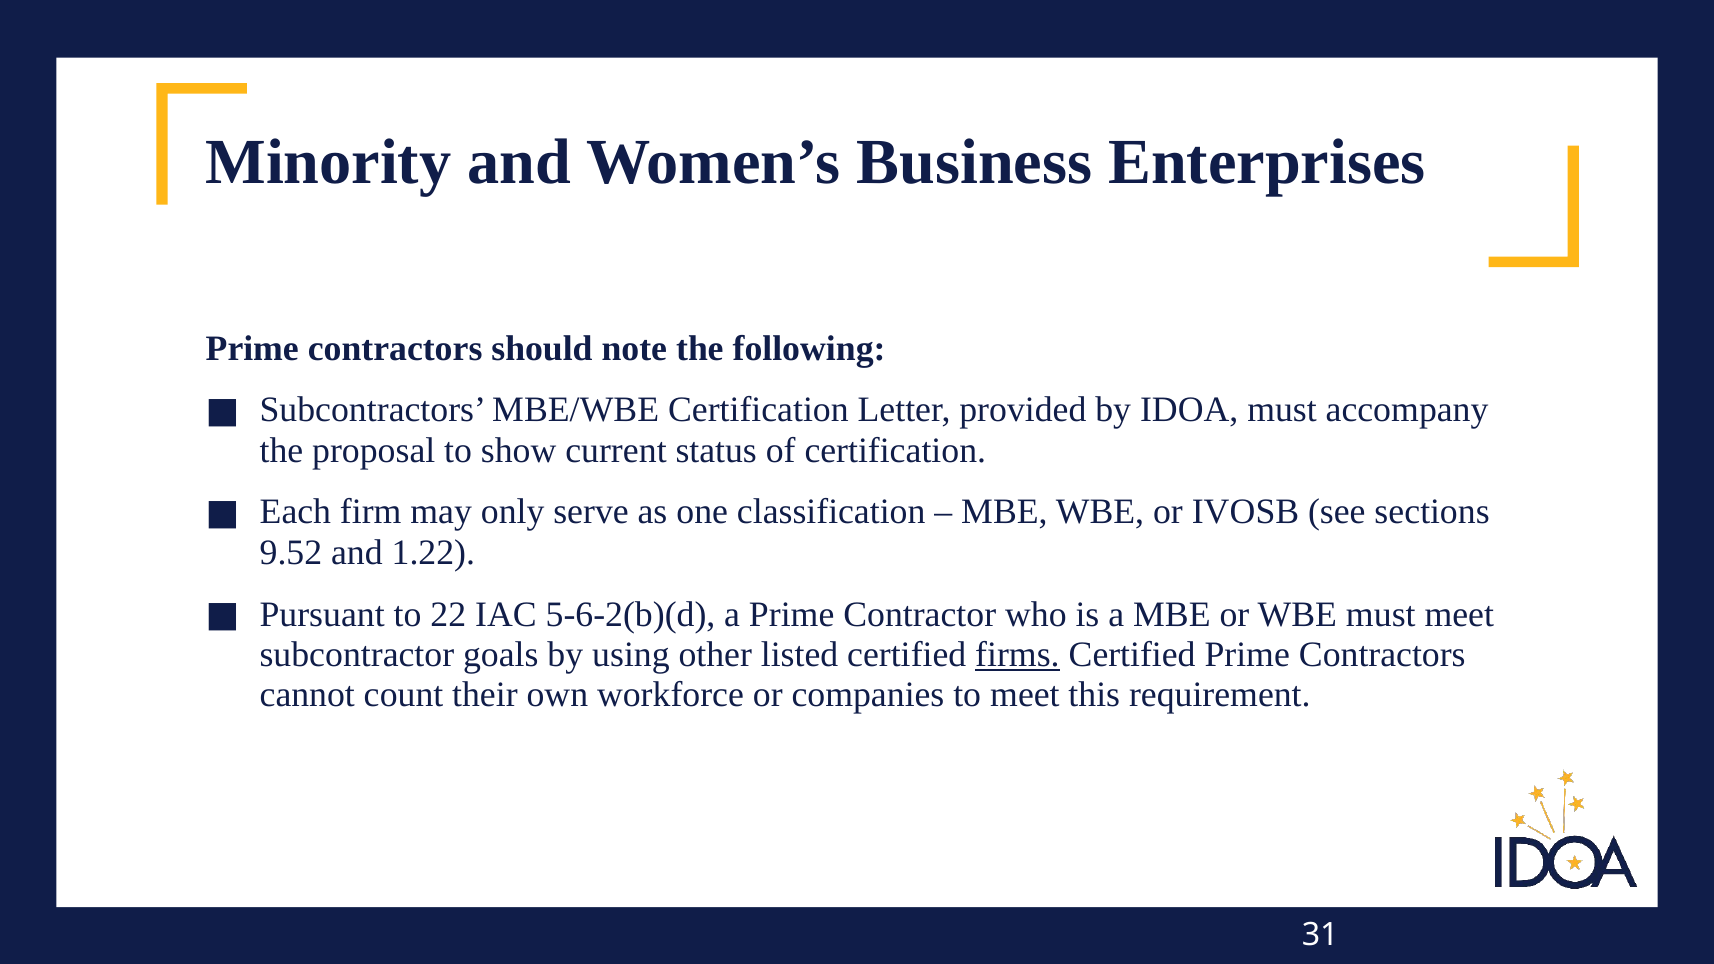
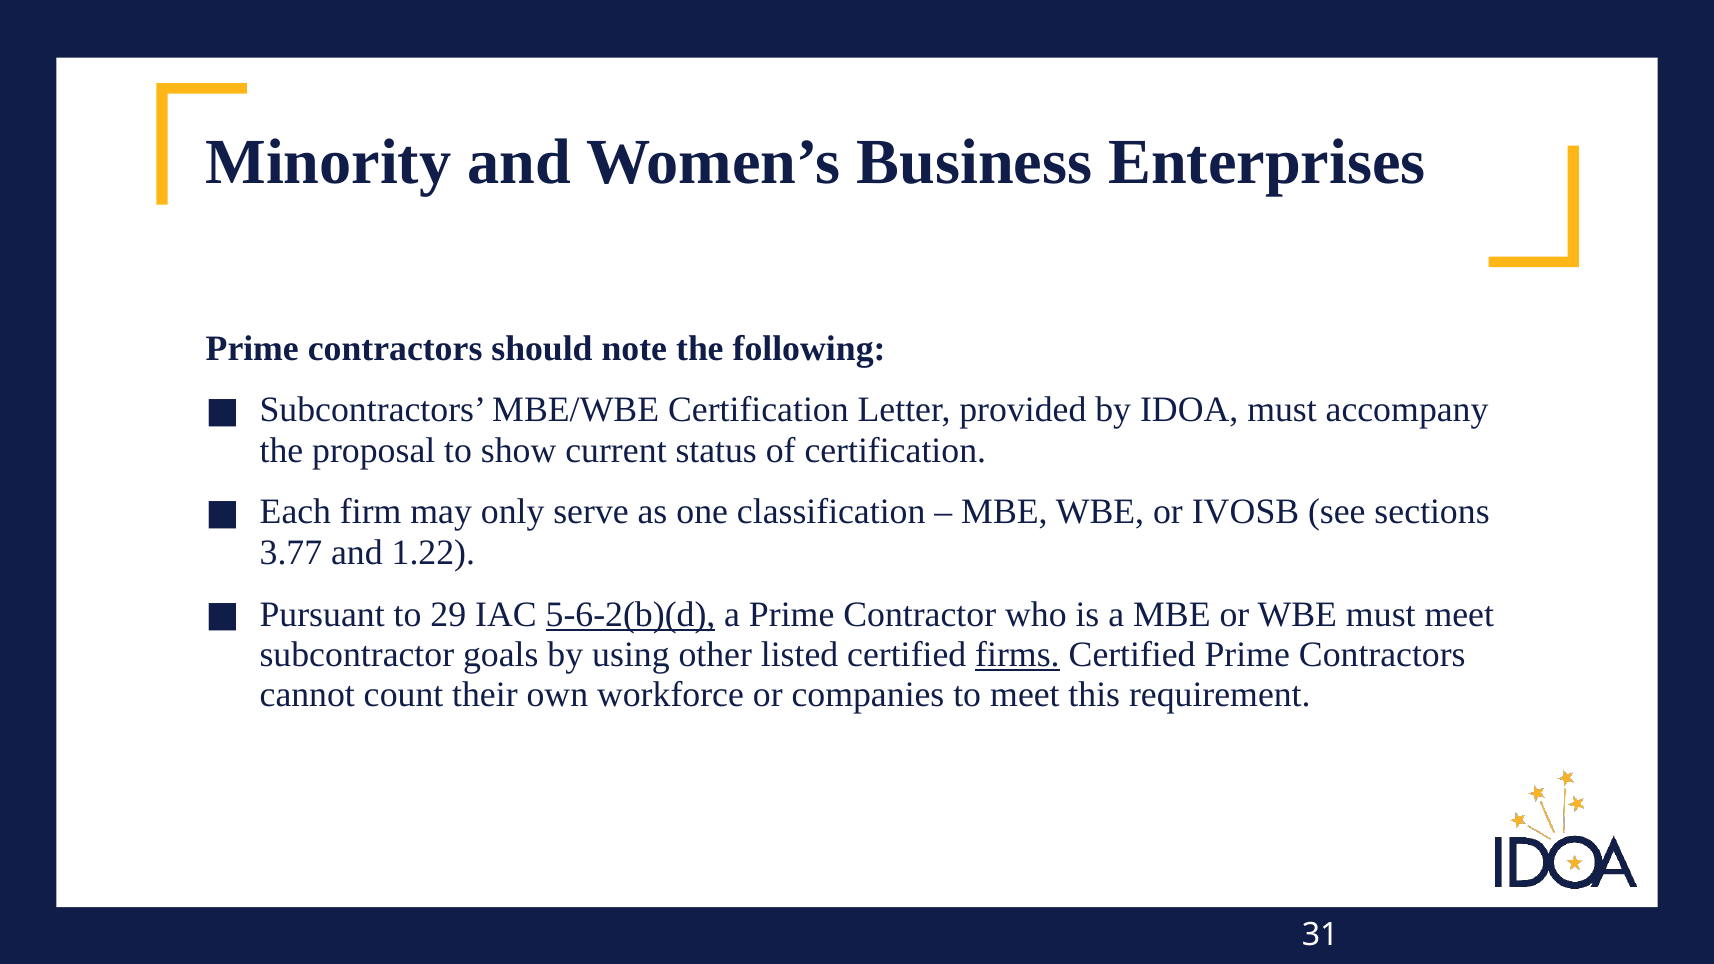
9.52: 9.52 -> 3.77 (291, 553)
22: 22 -> 29 (448, 614)
5-6-2(b)(d underline: none -> present (631, 614)
